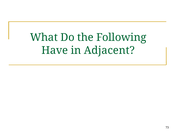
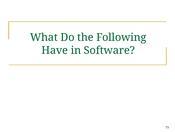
Adjacent: Adjacent -> Software (109, 50)
